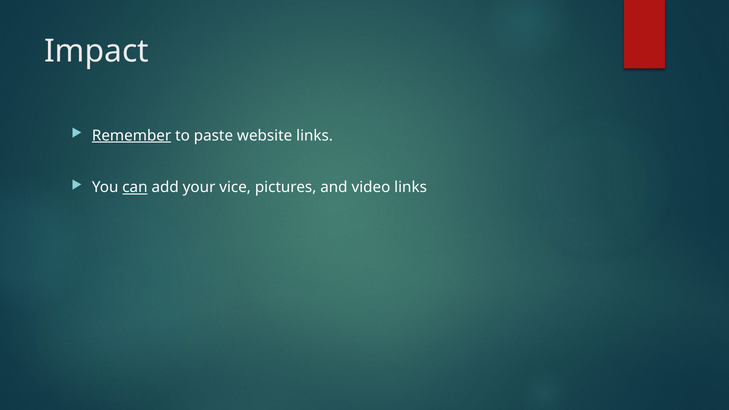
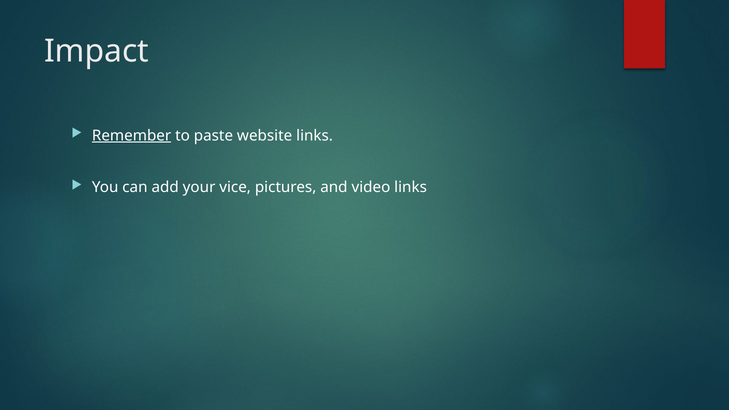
can underline: present -> none (135, 187)
